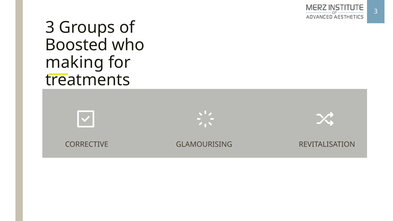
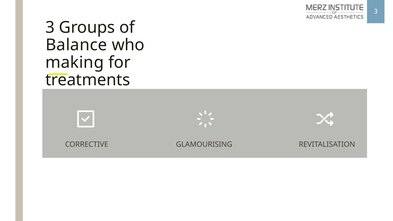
Boosted: Boosted -> Balance (76, 45)
